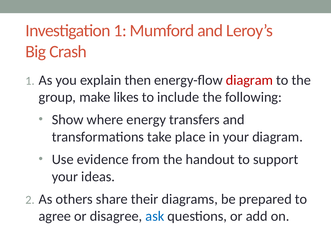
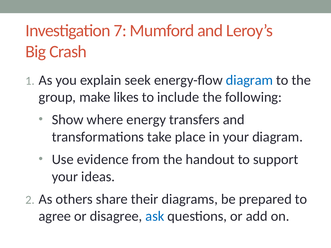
Investigation 1: 1 -> 7 (120, 31)
then: then -> seek (138, 80)
diagram colour: red -> blue (249, 80)
